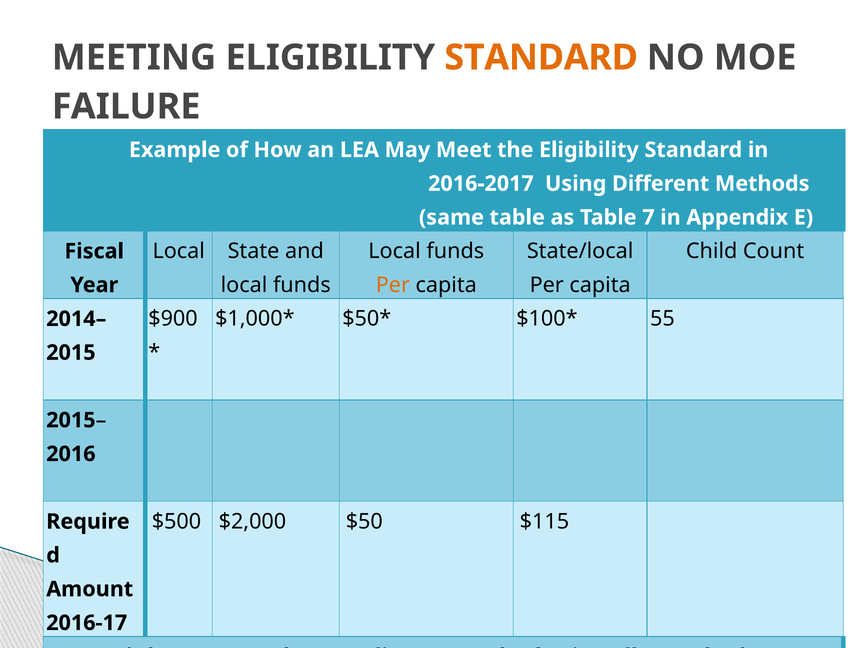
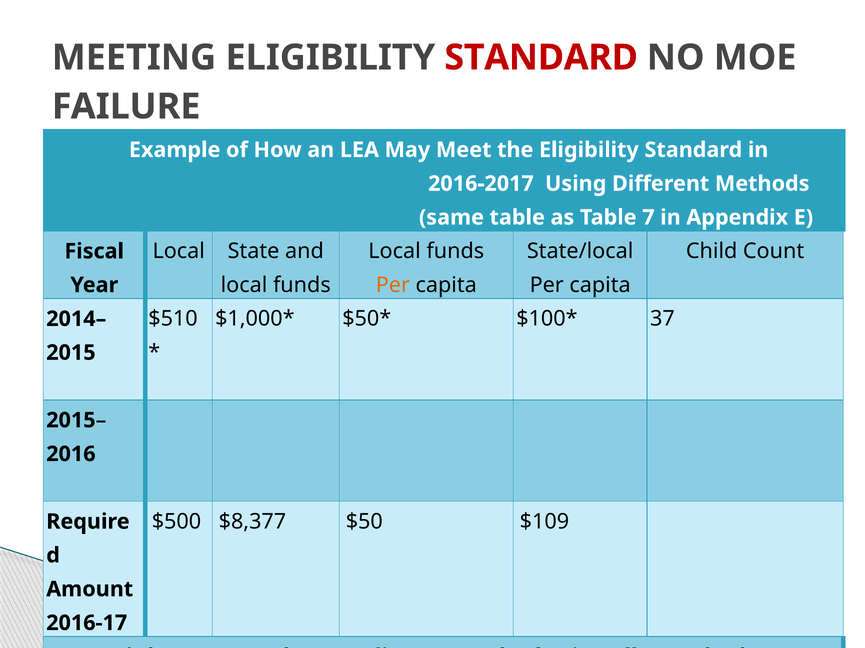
STANDARD colour: orange -> red (541, 58)
$900: $900 -> $510 (173, 319)
55: 55 -> 37 (662, 319)
$2,000: $2,000 -> $8,377 (252, 522)
$115: $115 -> $109 (544, 522)
